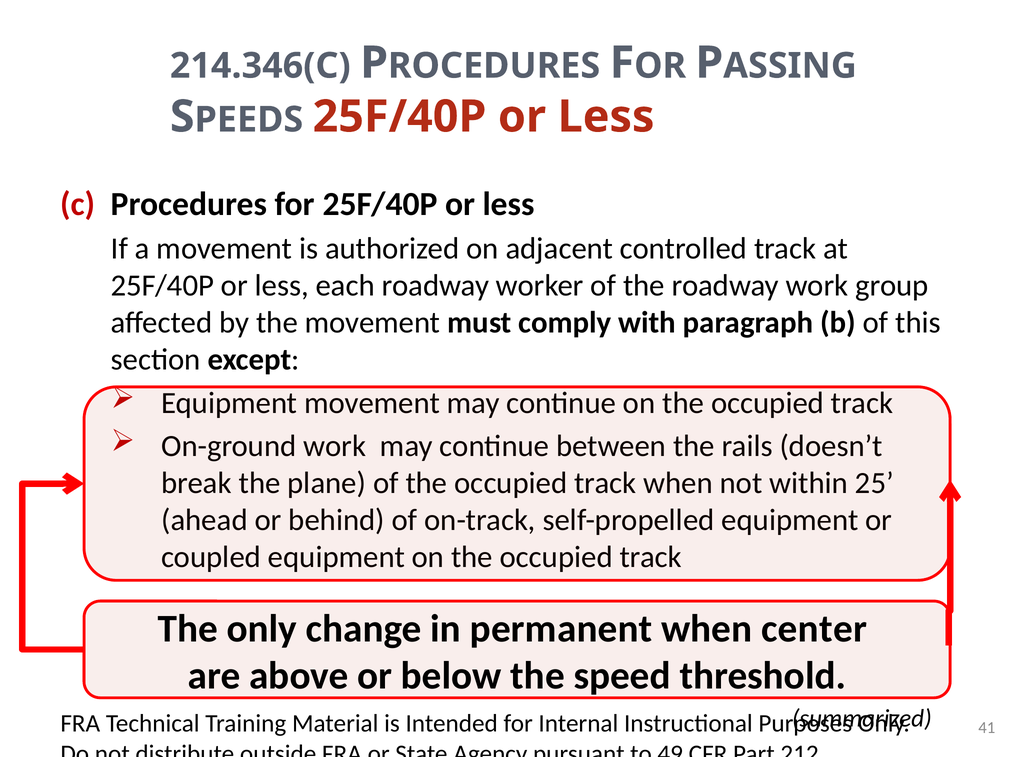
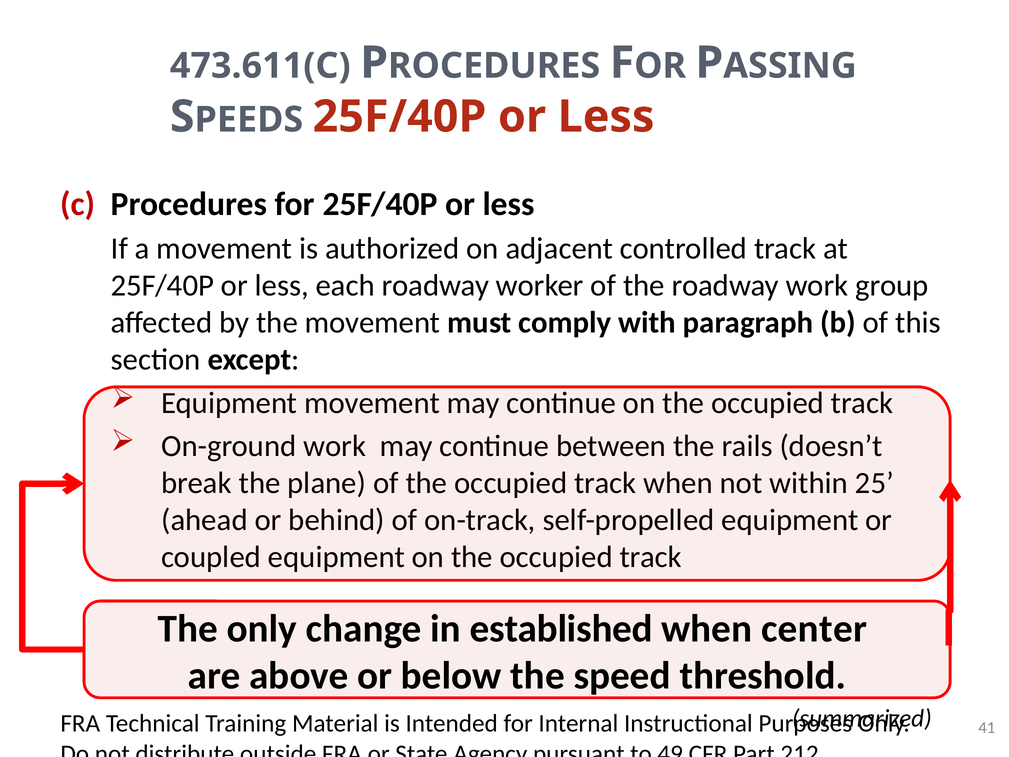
214.346(C: 214.346(C -> 473.611(C (260, 66)
permanent: permanent -> established (561, 628)
